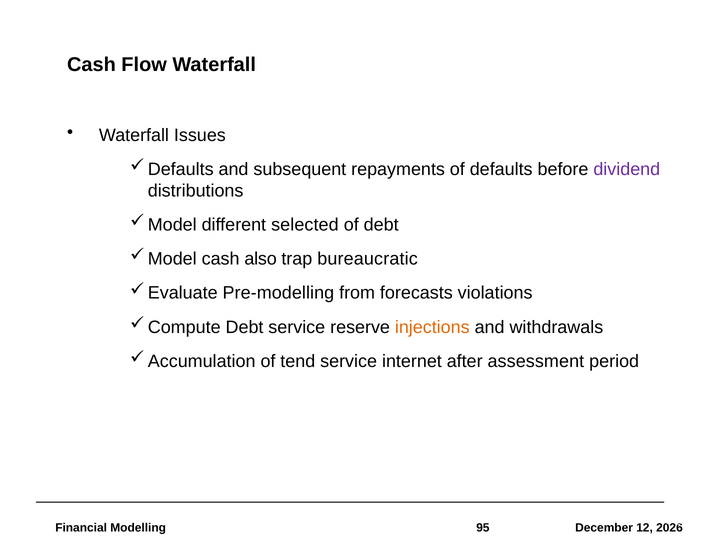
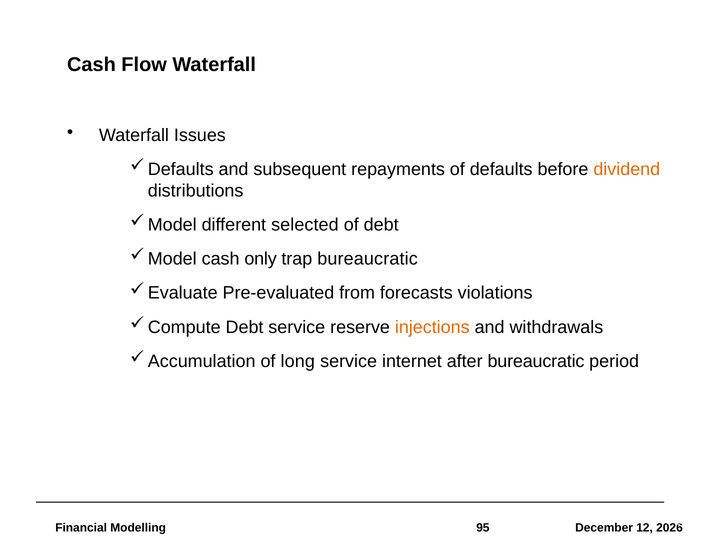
dividend colour: purple -> orange (627, 169)
also: also -> only (261, 259)
Pre-modelling: Pre-modelling -> Pre-evaluated (278, 293)
tend: tend -> long (298, 362)
after assessment: assessment -> bureaucratic (536, 362)
